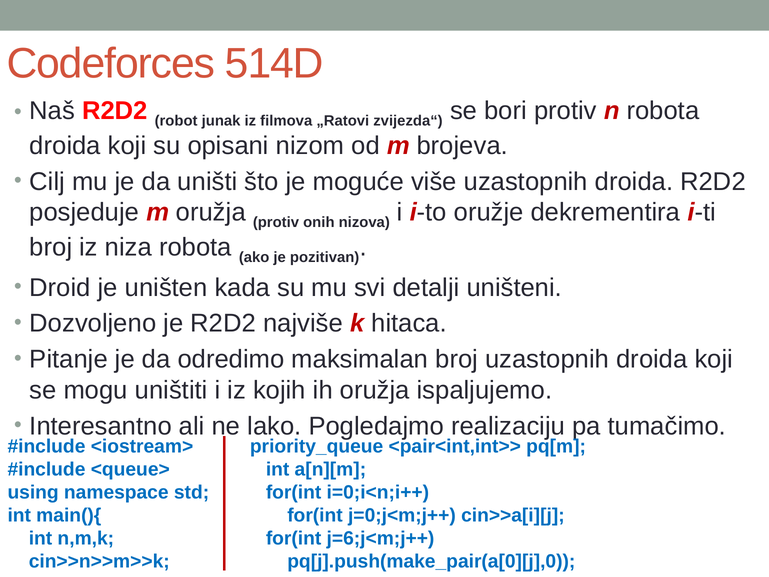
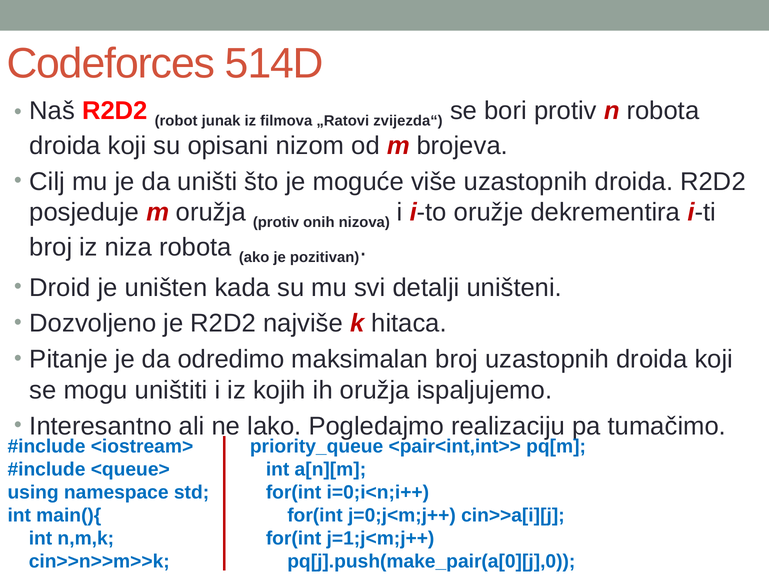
j=6;j<m;j++: j=6;j<m;j++ -> j=1;j<m;j++ (381, 538)
